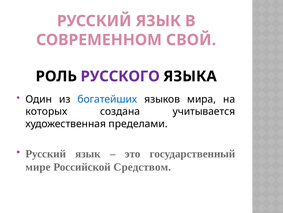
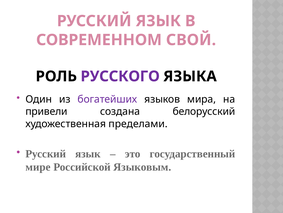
богатейших colour: blue -> purple (107, 99)
которых: которых -> привели (46, 111)
учитывается: учитывается -> белорусский (204, 111)
Средством: Средством -> Языковым (142, 166)
